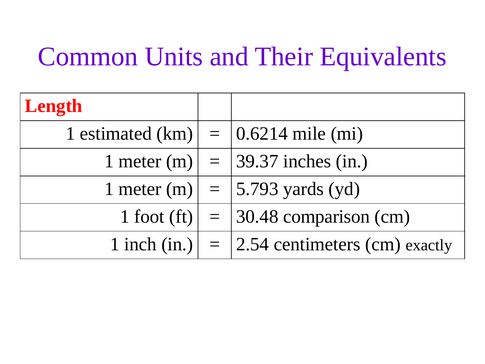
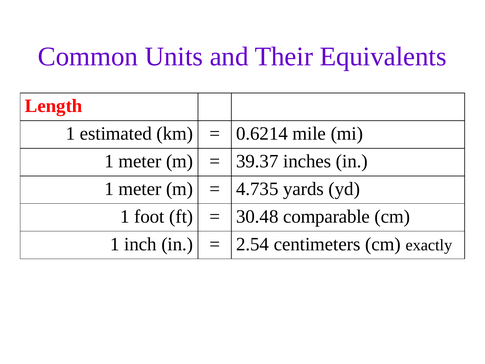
5.793: 5.793 -> 4.735 (257, 189)
comparison: comparison -> comparable (327, 216)
